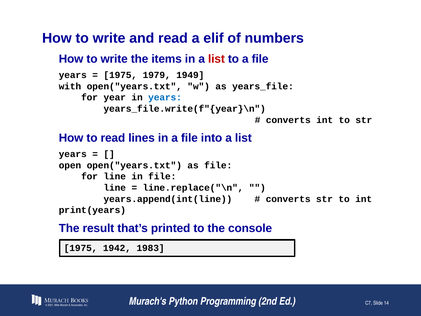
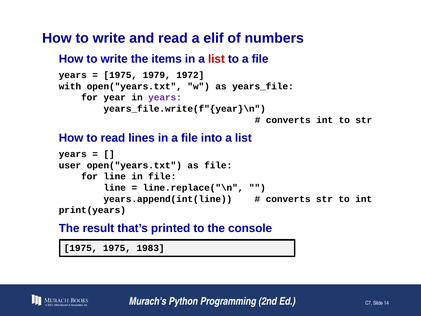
1949: 1949 -> 1972 (190, 75)
years colour: blue -> purple (165, 97)
open: open -> user (70, 165)
1975 1942: 1942 -> 1975 (117, 248)
